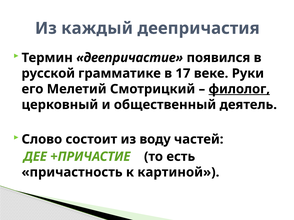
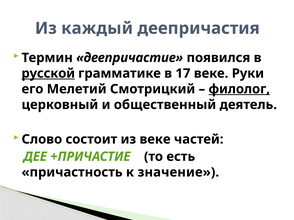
русской underline: none -> present (48, 74)
из воду: воду -> веке (155, 140)
картиной: картиной -> значение (178, 173)
